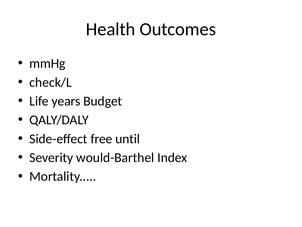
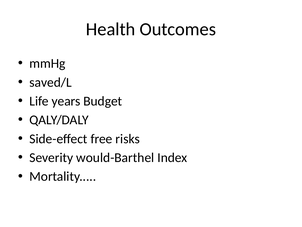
check/L: check/L -> saved/L (51, 82)
until: until -> risks (128, 139)
